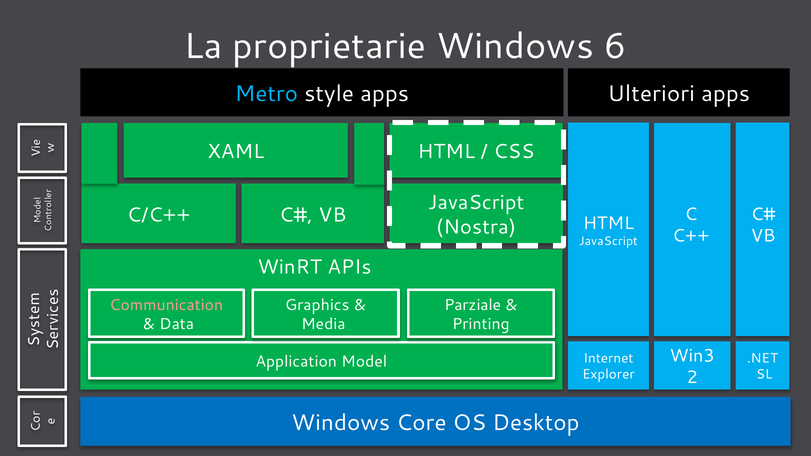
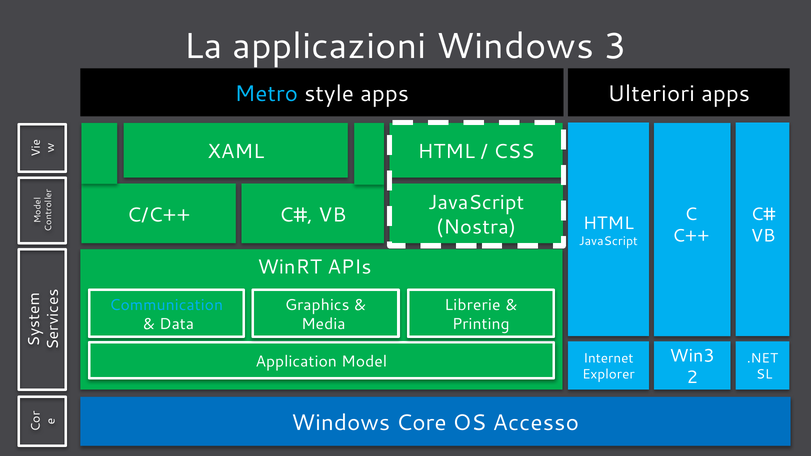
proprietarie: proprietarie -> applicazioni (329, 46)
6: 6 -> 3 (615, 46)
Communication colour: pink -> light blue (166, 305)
Parziale: Parziale -> Librerie (472, 305)
Desktop: Desktop -> Accesso (536, 423)
